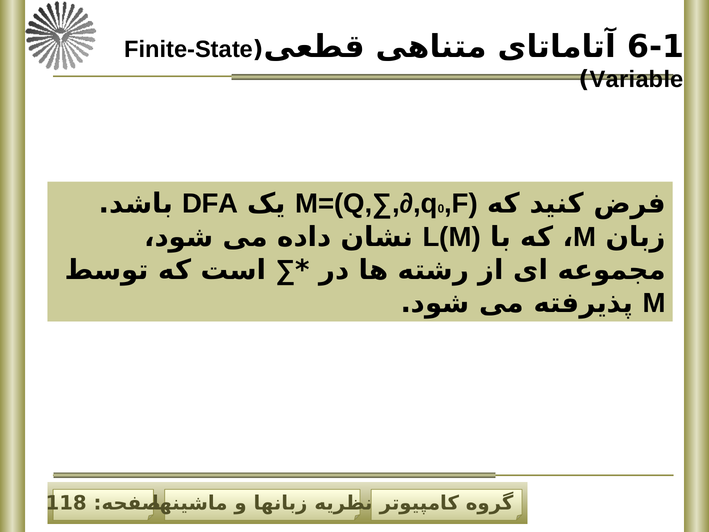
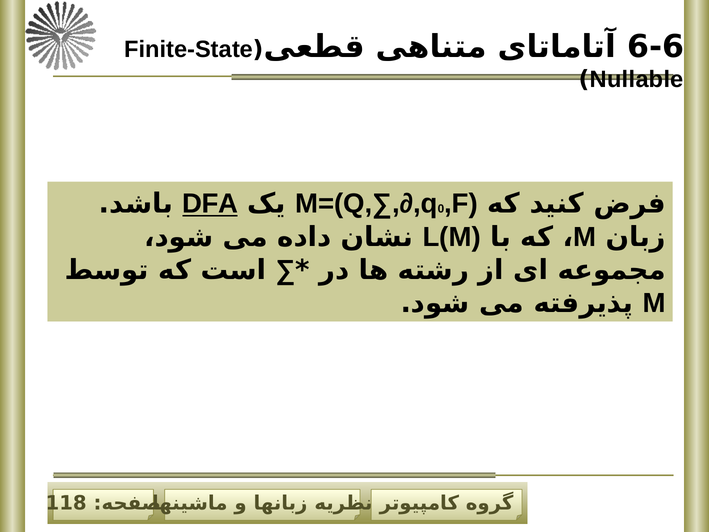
6-1: 6-1 -> 6-6 (656, 47)
Variable: Variable -> Nullable (637, 79)
DFA underline: none -> present (210, 204)
